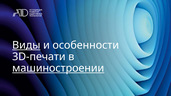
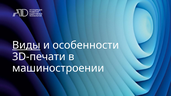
машиностроении underline: present -> none (58, 68)
